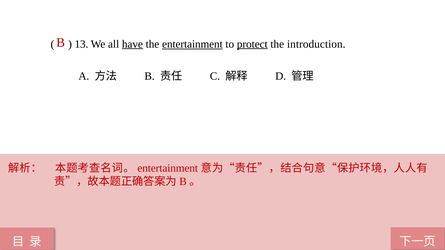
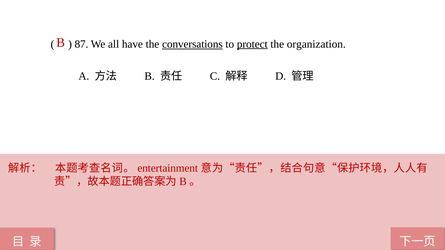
13: 13 -> 87 (81, 44)
have underline: present -> none (132, 44)
the entertainment: entertainment -> conversations (192, 44)
introduction: introduction -> organization (316, 44)
